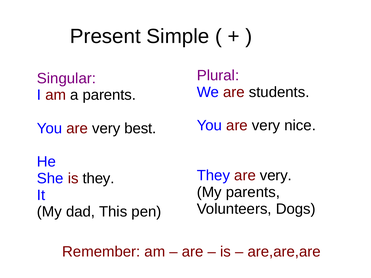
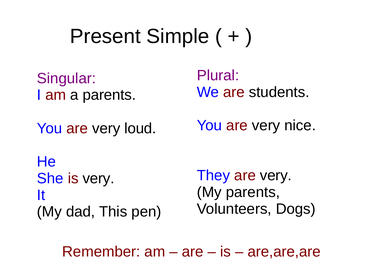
best: best -> loud (140, 128)
is they: they -> very (99, 179)
